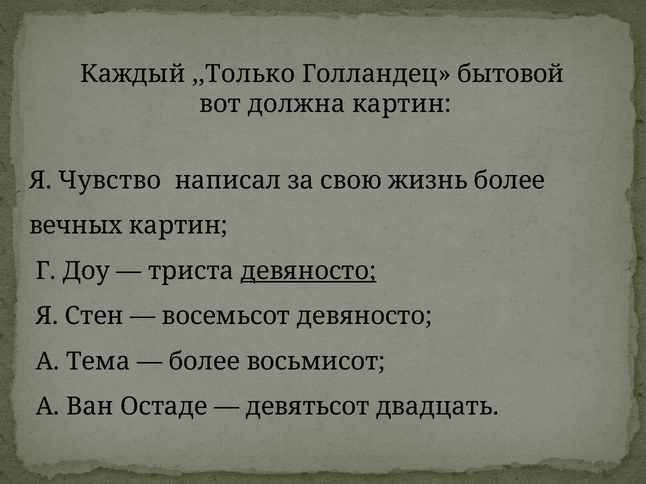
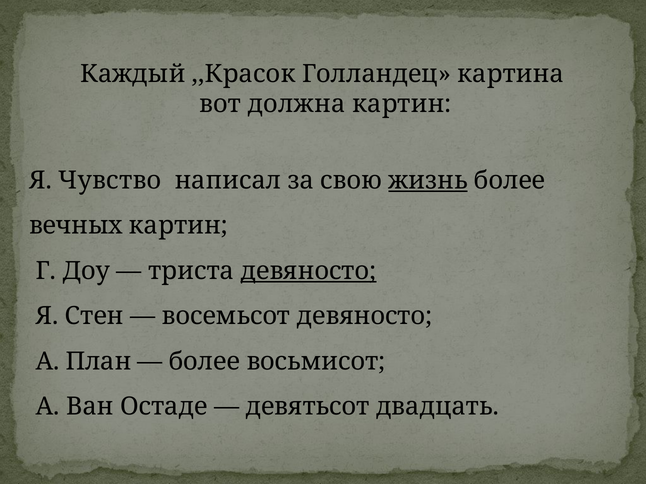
,,Только: ,,Только -> ,,Красок (244, 74)
бытовой: бытовой -> картина (511, 74)
жизнь underline: none -> present (428, 181)
Тема: Тема -> План (99, 362)
